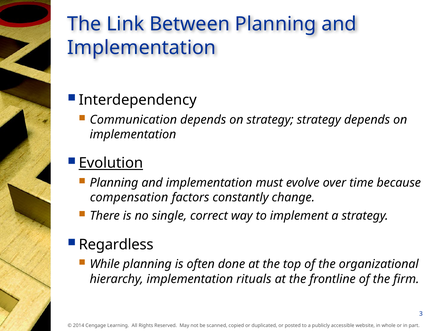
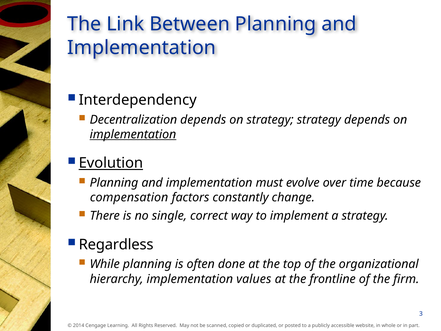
Communication: Communication -> Decentralization (133, 120)
implementation underline: none -> present (133, 134)
rituals: rituals -> values (254, 279)
